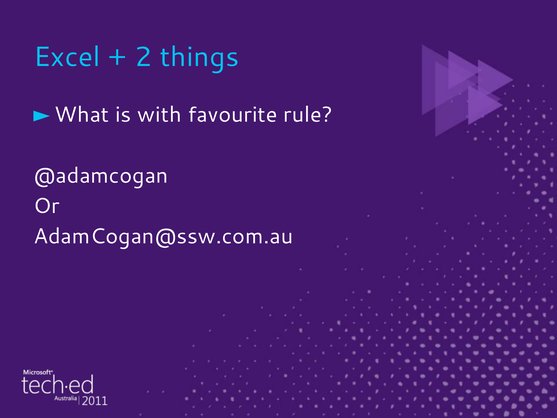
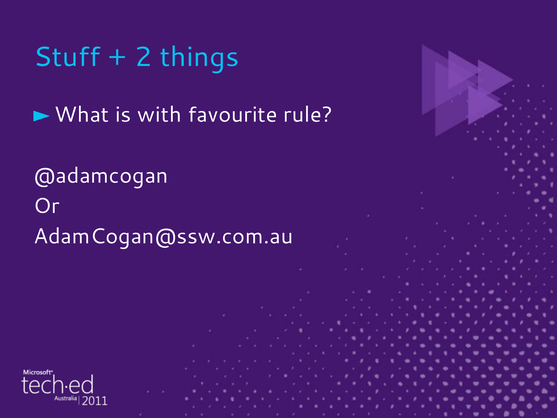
Excel: Excel -> Stuff (67, 57)
